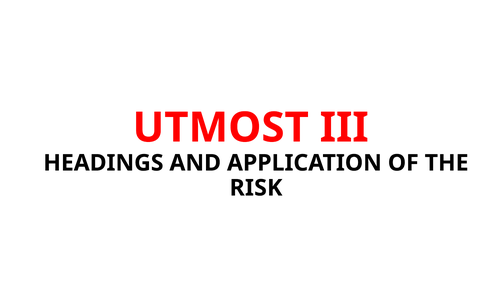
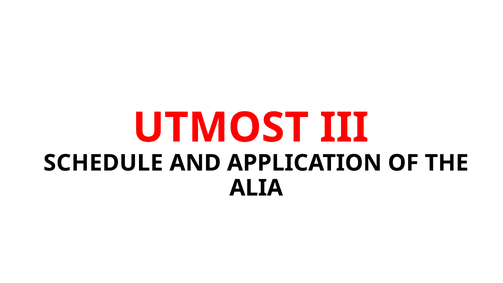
HEADINGS: HEADINGS -> SCHEDULE (103, 163)
RISK: RISK -> ALIA (256, 188)
